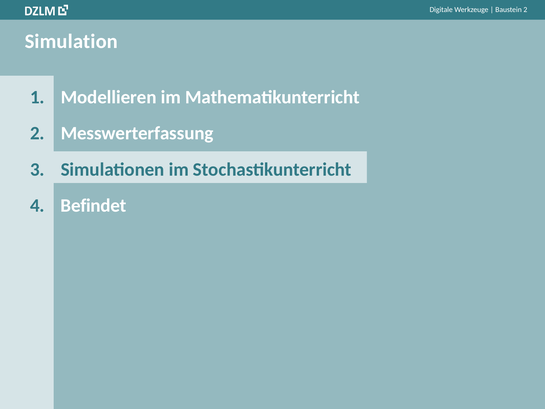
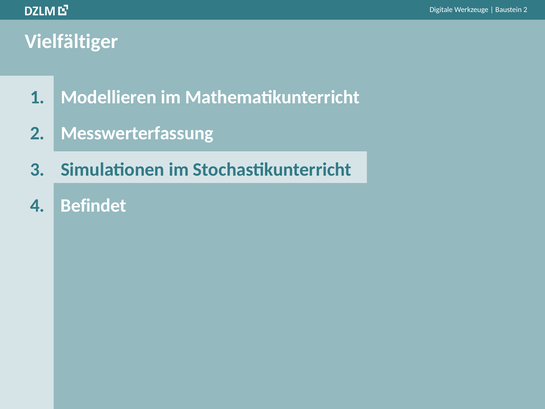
Simulation: Simulation -> Vielfältiger (71, 41)
